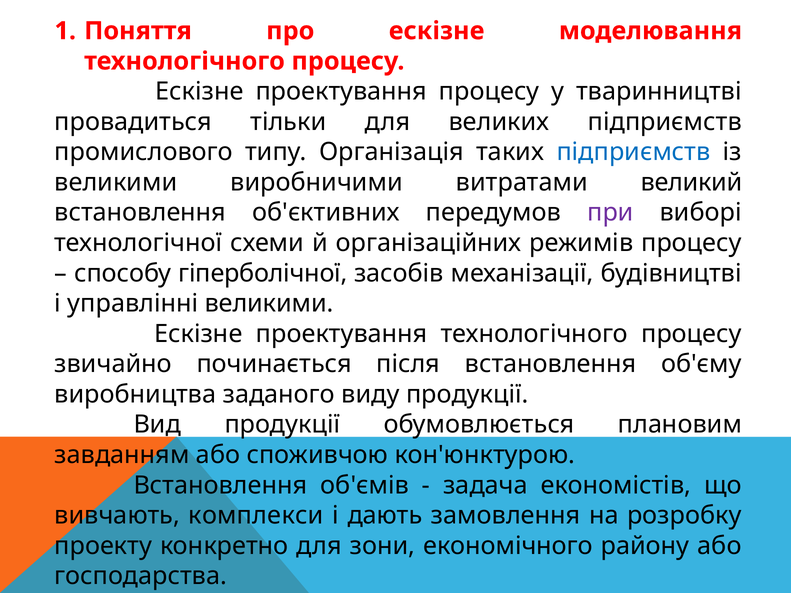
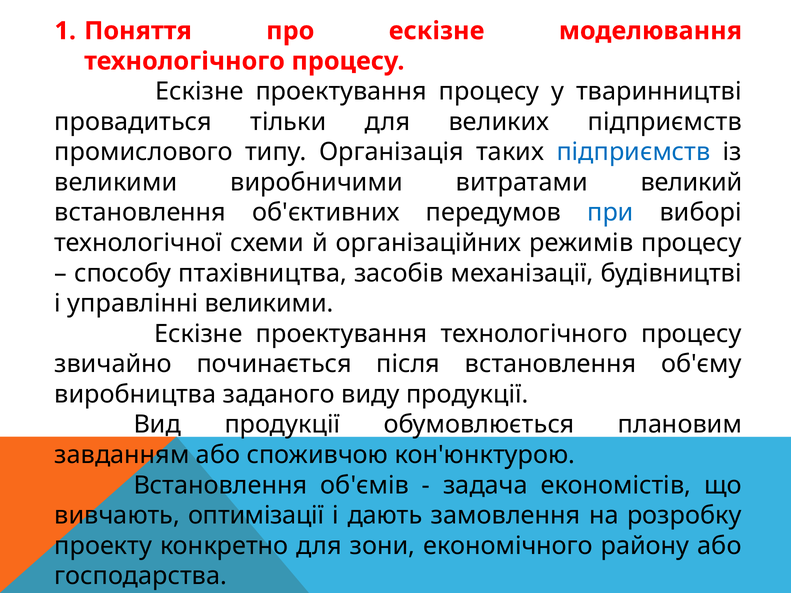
при colour: purple -> blue (610, 213)
гіперболічної: гіперболічної -> птахівництва (263, 273)
комплекси: комплекси -> оптимізації (256, 516)
